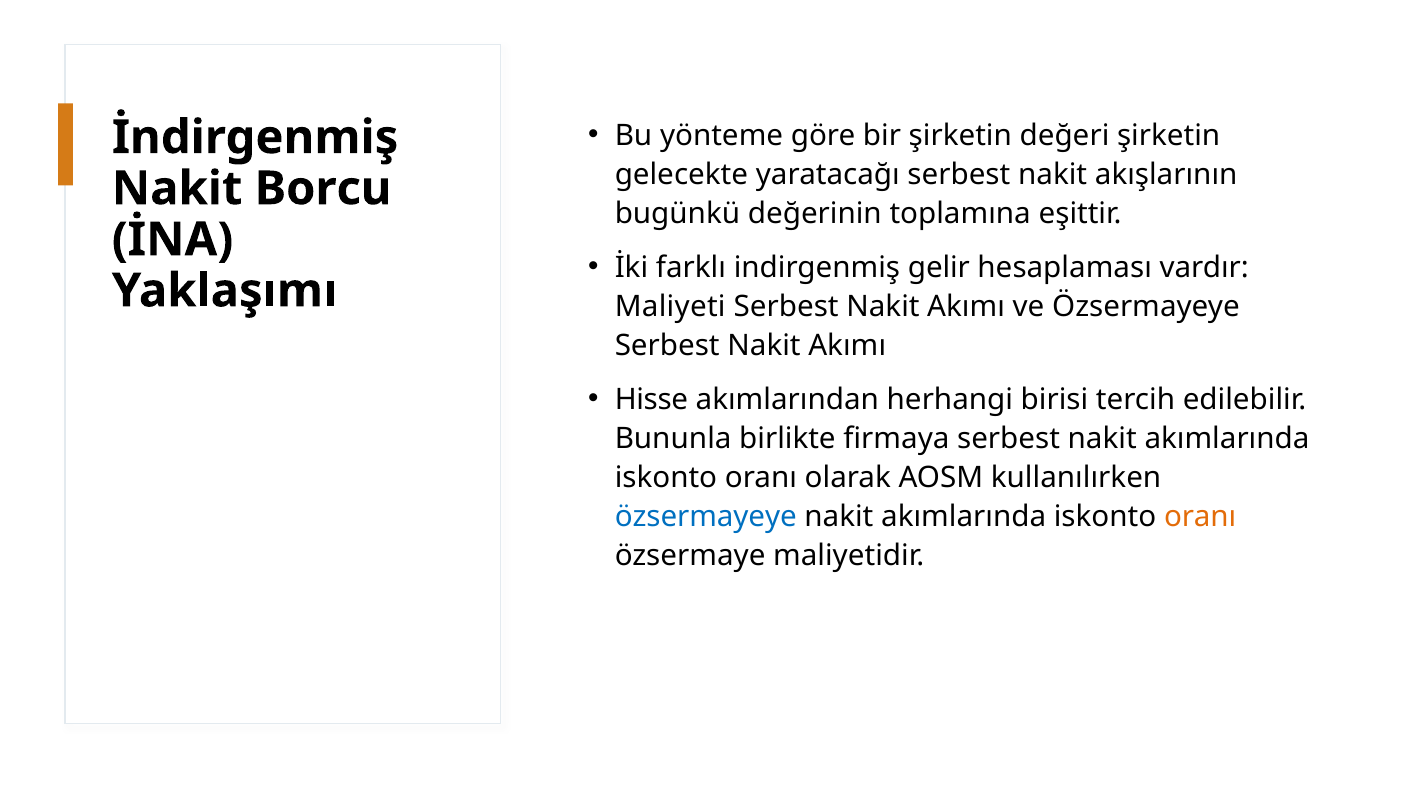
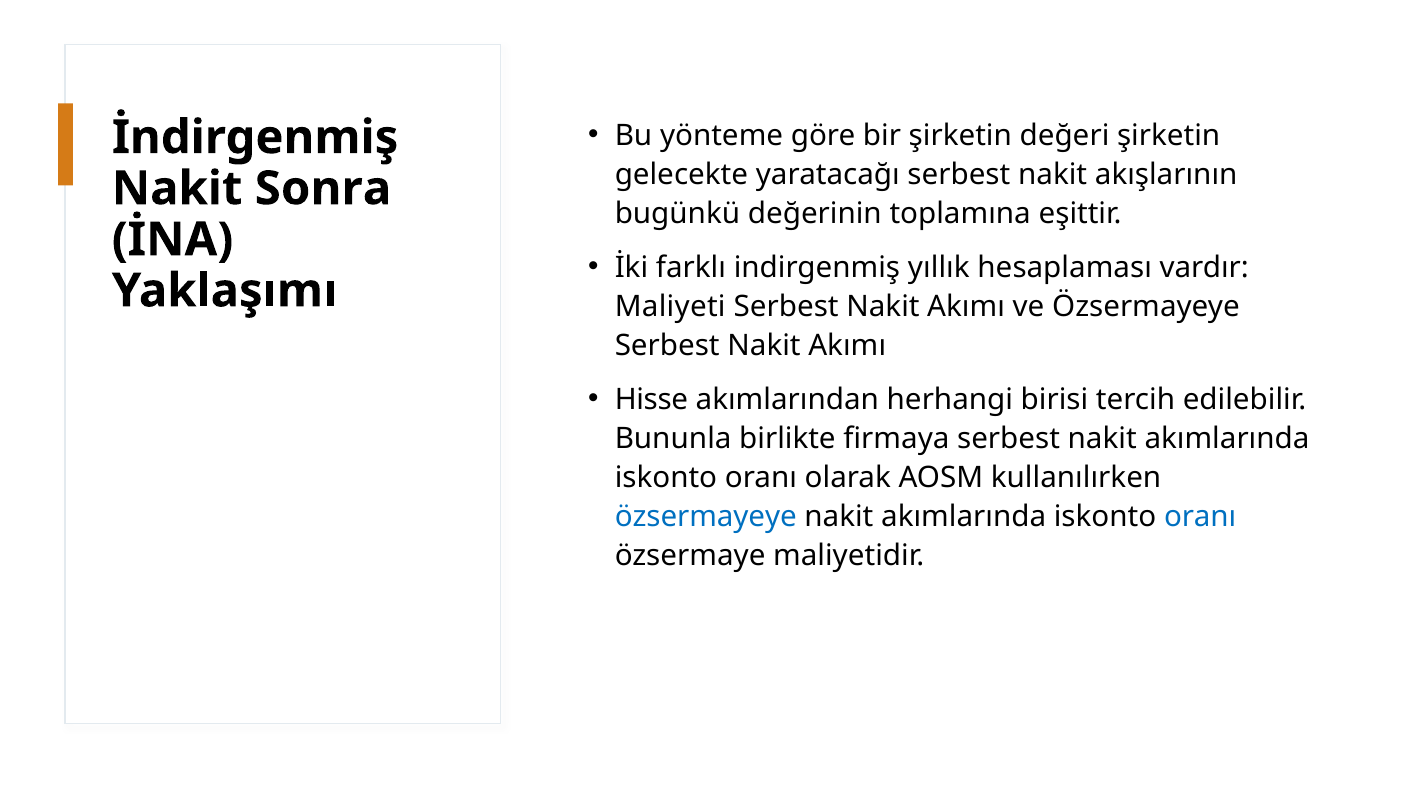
Borcu: Borcu -> Sonra (323, 189)
gelir: gelir -> yıllık (939, 268)
oranı colour: orange -> blue (1200, 517)
